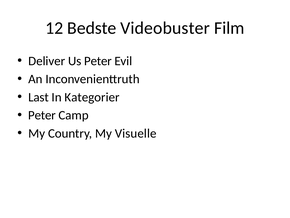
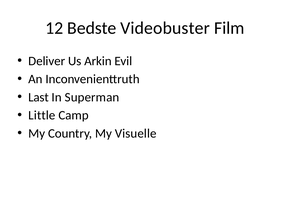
Us Peter: Peter -> Arkin (98, 61)
Kategorier: Kategorier -> Superman (92, 97)
Peter: Peter -> Little (42, 115)
